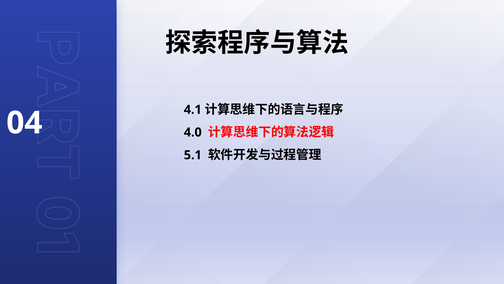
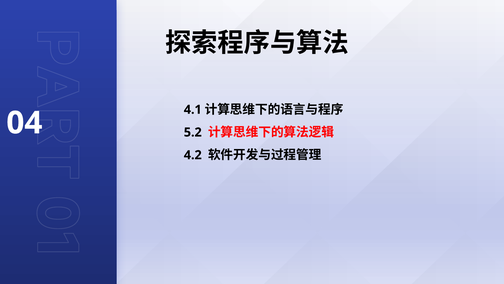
4.0: 4.0 -> 5.2 (193, 132)
5.1: 5.1 -> 4.2 (193, 155)
